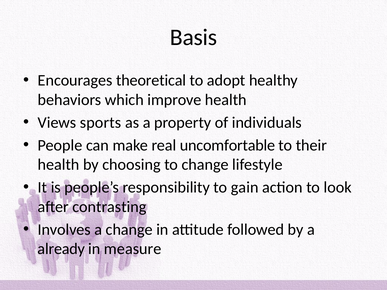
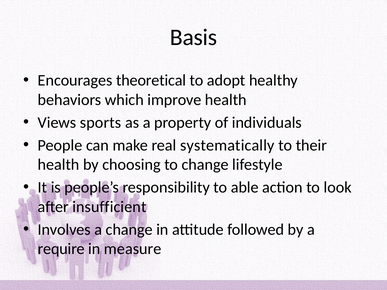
uncomfortable: uncomfortable -> systematically (227, 145)
gain: gain -> able (245, 188)
contrasting: contrasting -> insufficient (109, 207)
already: already -> require (61, 249)
